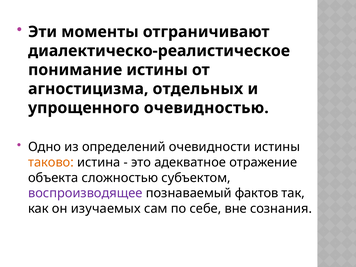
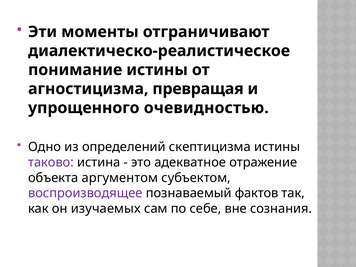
отдельных: отдельных -> превращая (198, 89)
очевидности: очевидности -> скептицизма (210, 147)
таково colour: orange -> purple (51, 162)
сложностью: сложностью -> аргументом (120, 178)
